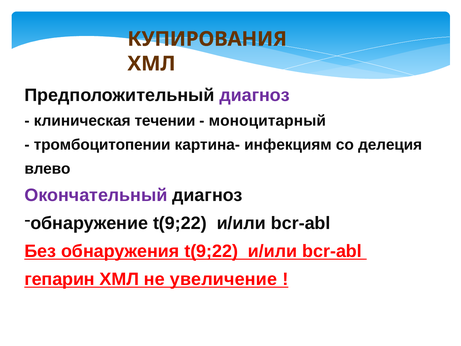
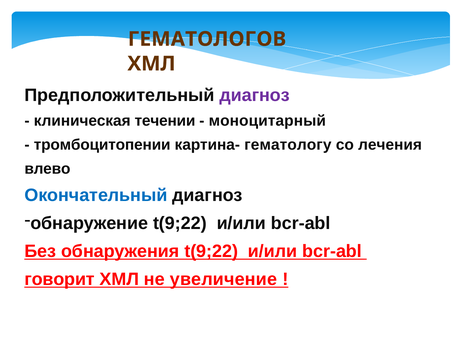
КУПИРОВАНИЯ: КУПИРОВАНИЯ -> ГЕМАТОЛОГОВ (207, 39)
инфекциям: инфекциям -> гематологу (288, 145)
делеция: делеция -> лечения (390, 145)
Окончательный colour: purple -> blue (96, 195)
гепарин: гепарин -> говорит (60, 279)
